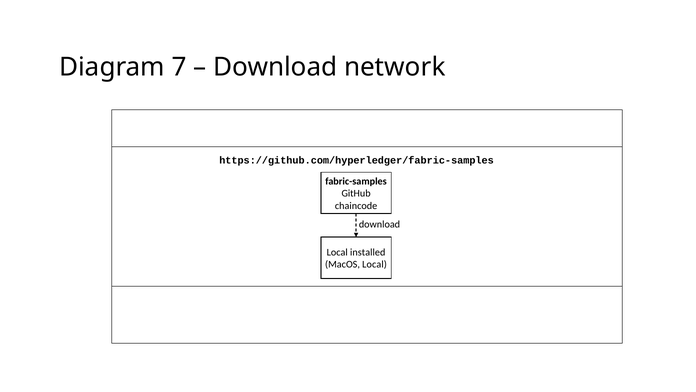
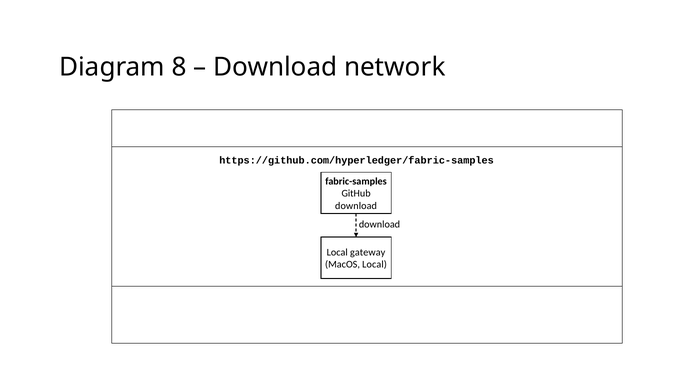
7: 7 -> 8 (179, 67)
chaincode: chaincode -> download (356, 205)
installed: installed -> gateway (368, 252)
